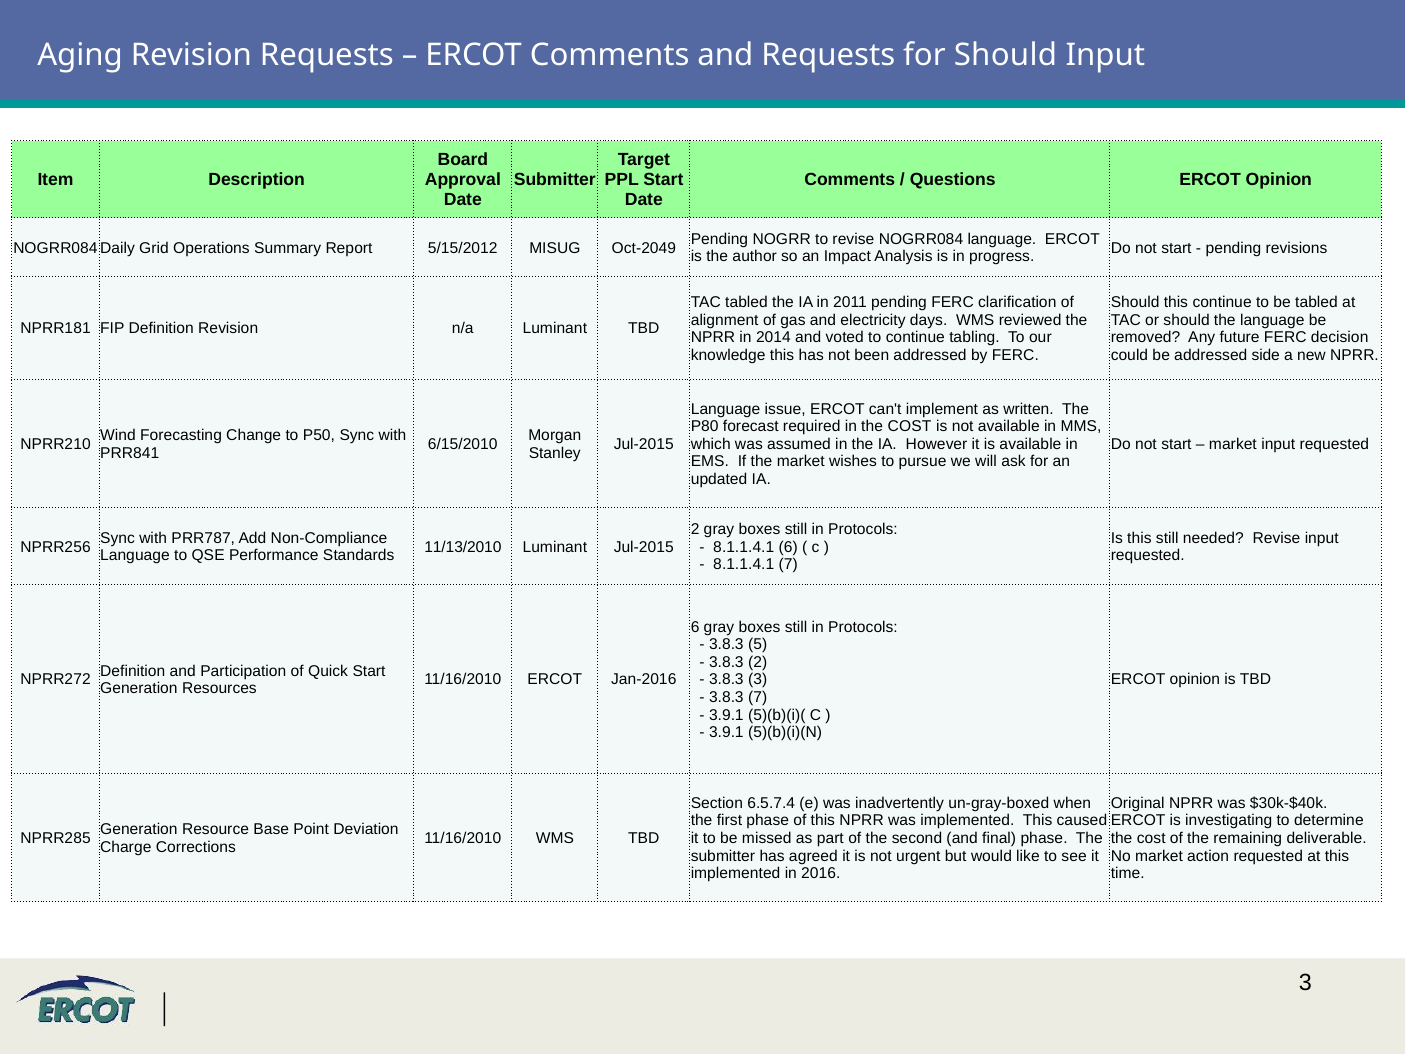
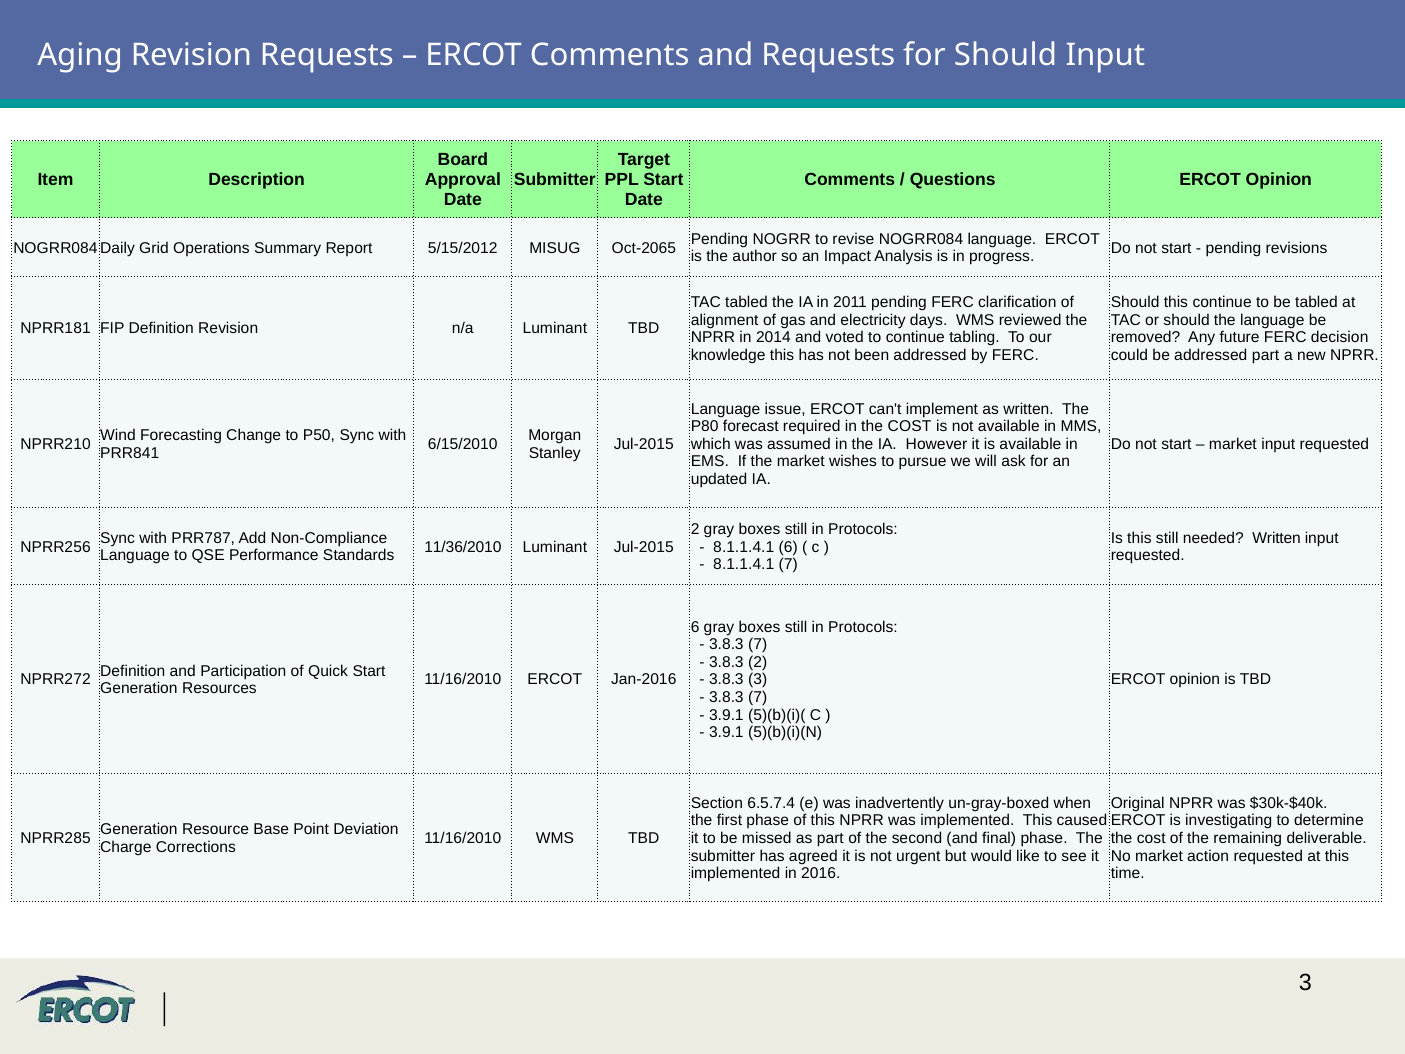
Oct-2049: Oct-2049 -> Oct-2065 (644, 248)
addressed side: side -> part (1266, 355)
needed Revise: Revise -> Written (1277, 538)
11/13/2010: 11/13/2010 -> 11/36/2010 (463, 547)
5: 5 -> 7 (758, 644)
